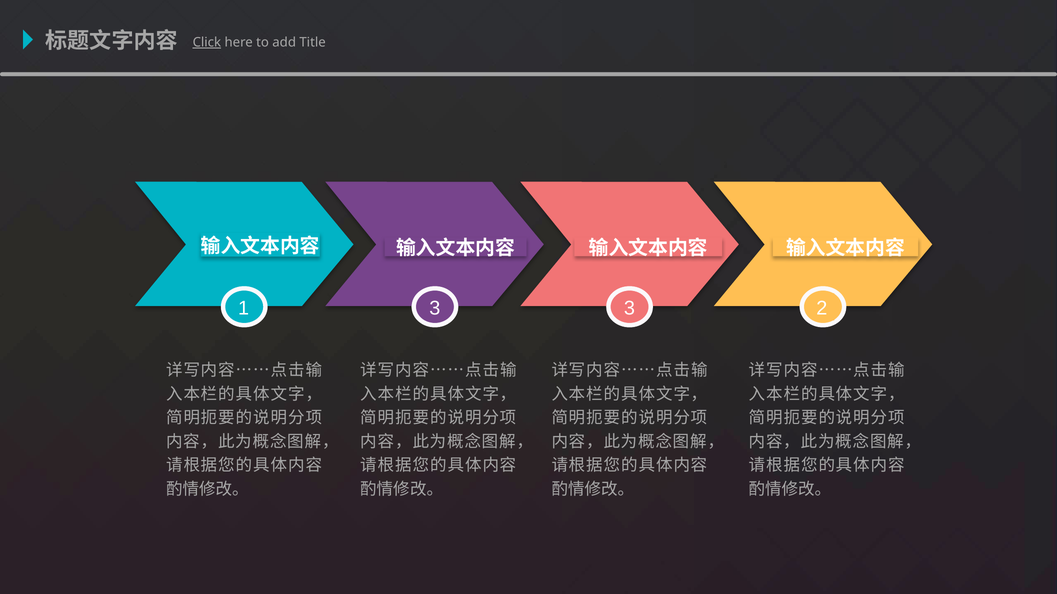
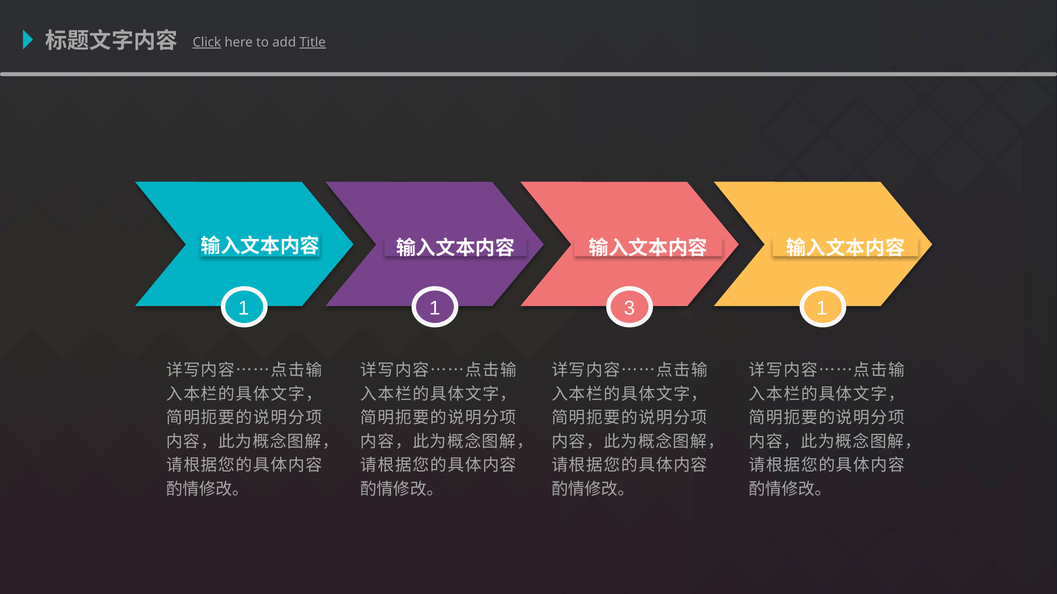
Title underline: none -> present (313, 42)
1 3: 3 -> 1 (435, 308)
3 2: 2 -> 1 (822, 308)
